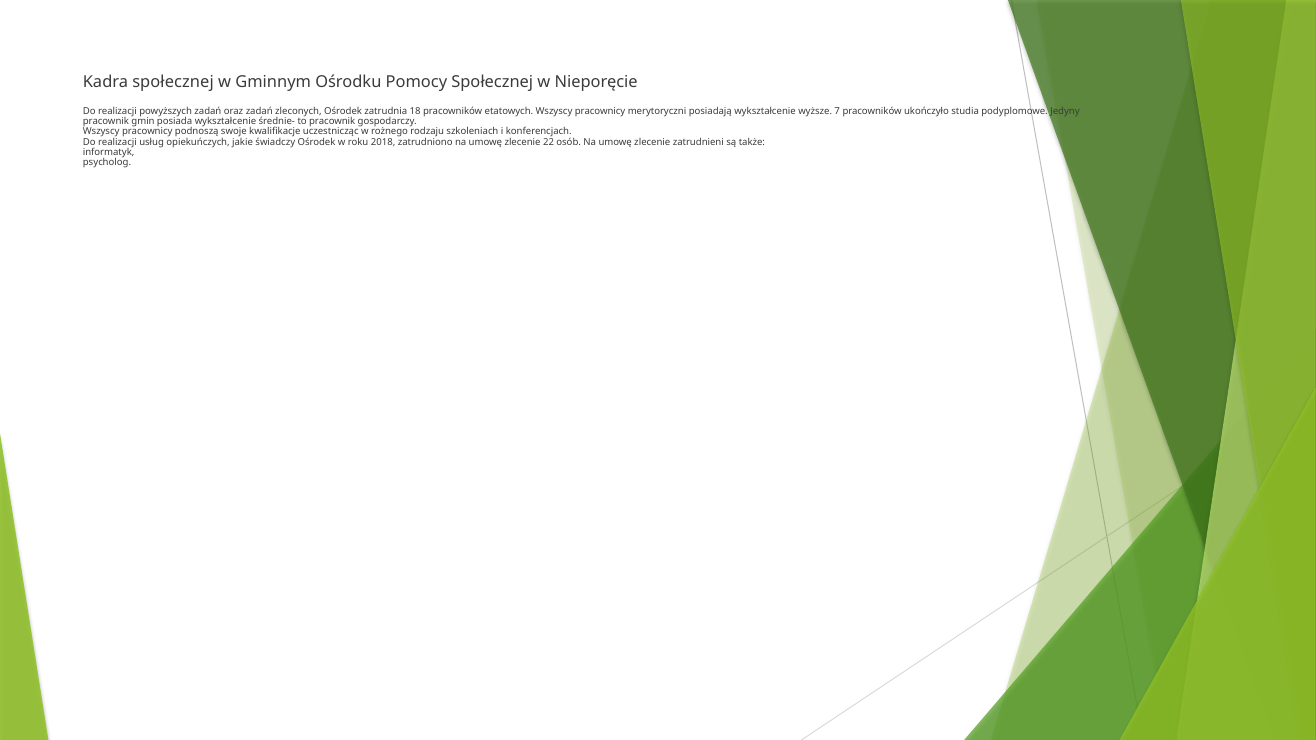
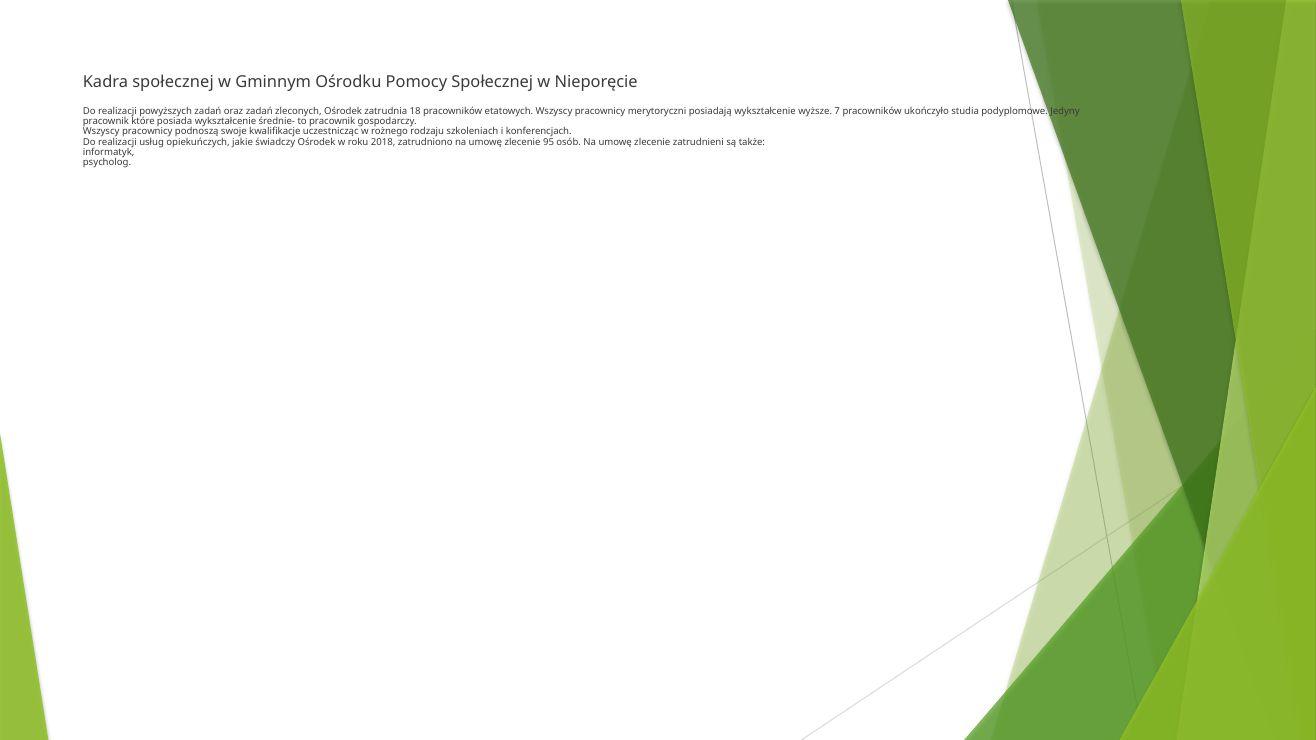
gmin: gmin -> które (143, 122)
22: 22 -> 95 (549, 142)
